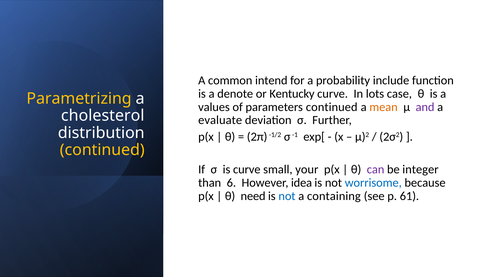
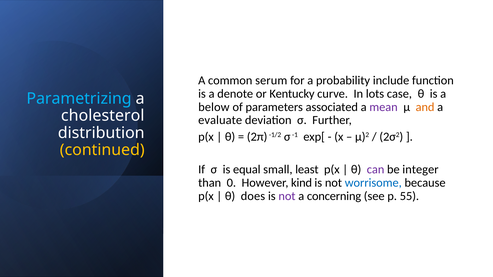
intend: intend -> serum (271, 80)
Parametrizing colour: yellow -> light blue (79, 99)
values: values -> below (214, 107)
parameters continued: continued -> associated (332, 107)
mean colour: orange -> purple (384, 107)
and colour: purple -> orange (425, 107)
is curve: curve -> equal (247, 170)
your: your -> least (307, 170)
6: 6 -> 0 (231, 183)
idea: idea -> kind (302, 183)
need: need -> does (253, 196)
not colour: blue -> purple (287, 196)
containing: containing -> concerning (334, 196)
61: 61 -> 55 (409, 196)
